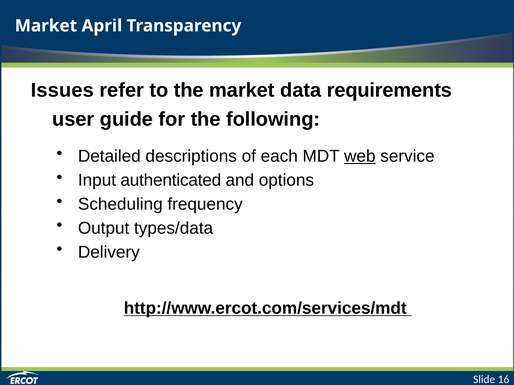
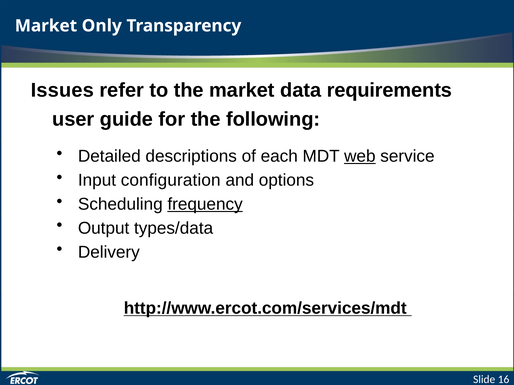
April: April -> Only (102, 26)
authenticated: authenticated -> configuration (171, 180)
frequency underline: none -> present (205, 204)
